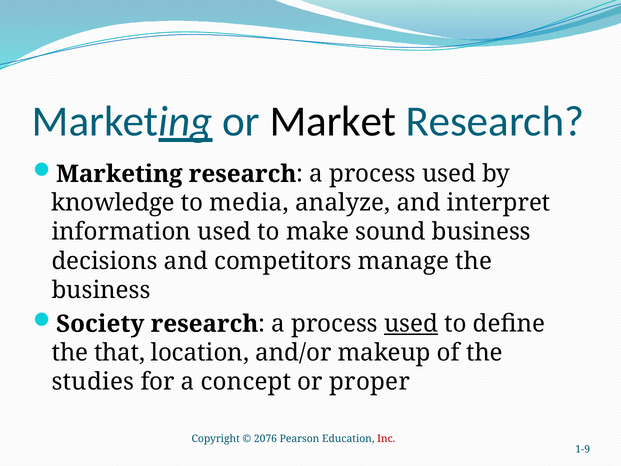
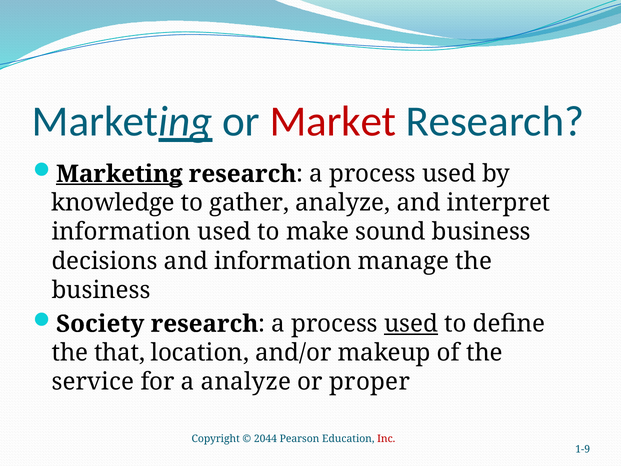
Market colour: black -> red (333, 121)
Marketing underline: none -> present (119, 174)
media: media -> gather (249, 203)
and competitors: competitors -> information (283, 261)
studies: studies -> service (93, 382)
a concept: concept -> analyze (246, 382)
2076: 2076 -> 2044 (265, 439)
